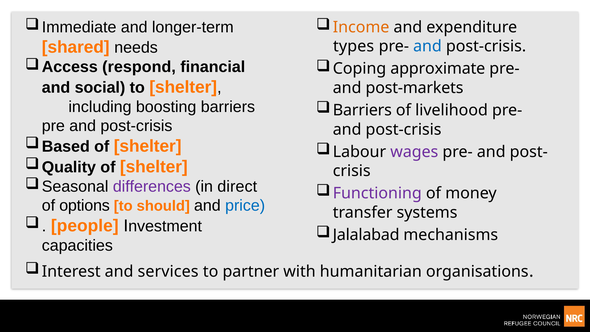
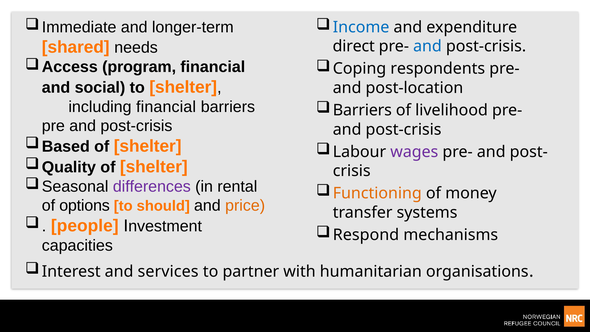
Income colour: orange -> blue (361, 27)
types: types -> direct (354, 46)
respond: respond -> program (139, 67)
approximate: approximate -> respondents (438, 69)
post-markets: post-markets -> post-location (414, 88)
including boosting: boosting -> financial (166, 107)
direct: direct -> rental (237, 186)
Functioning colour: purple -> orange (377, 193)
price colour: blue -> orange (245, 206)
Jalalabad: Jalalabad -> Respond (366, 235)
